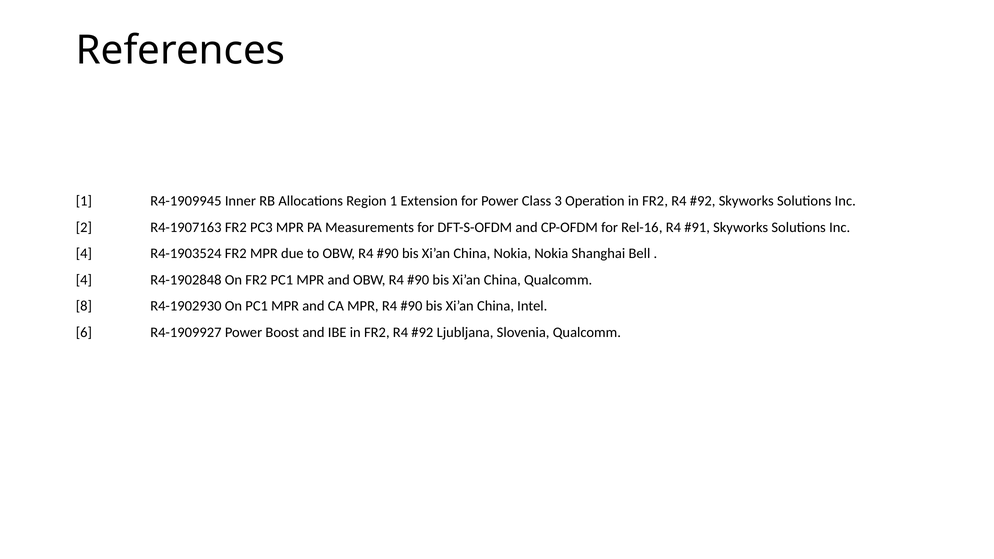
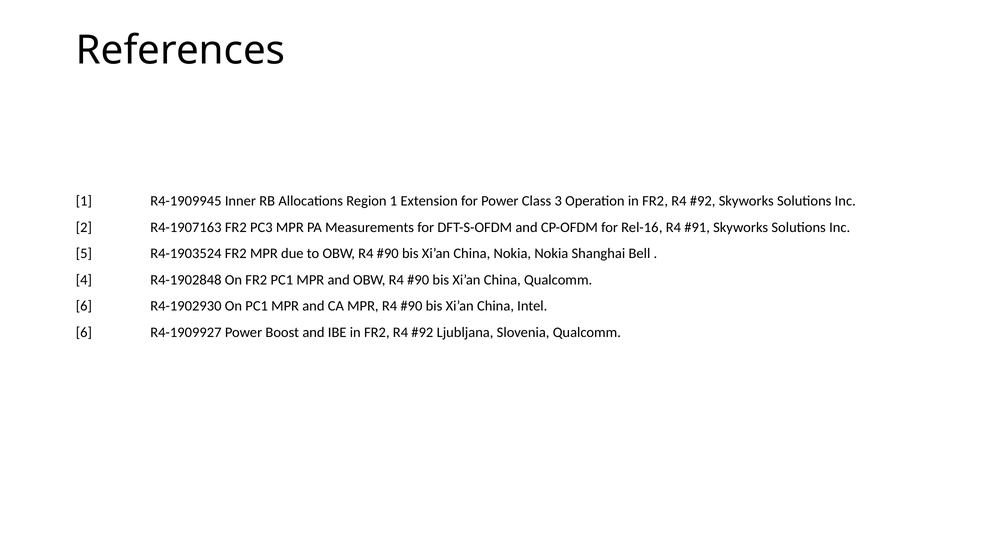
4: 4 -> 5 (84, 254)
8: 8 -> 6 (84, 306)
